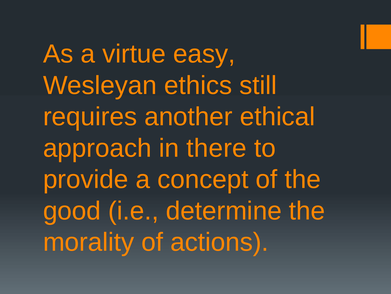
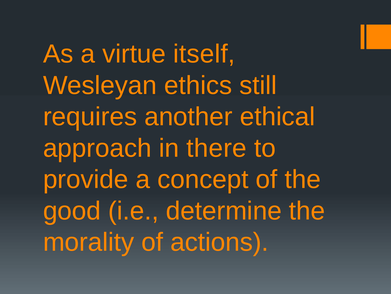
easy: easy -> itself (204, 54)
